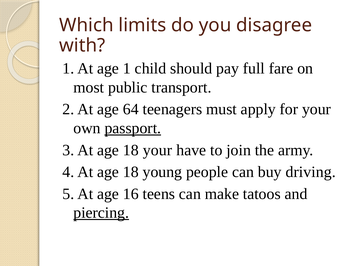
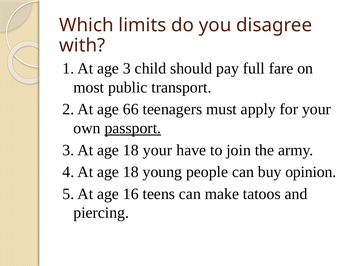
age 1: 1 -> 3 (127, 69)
64: 64 -> 66 (131, 109)
driving: driving -> opinion (311, 172)
piercing underline: present -> none (101, 213)
